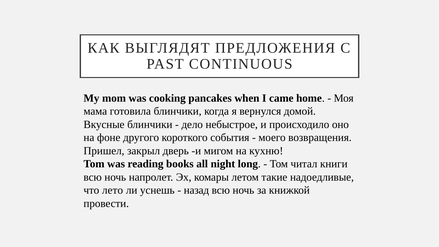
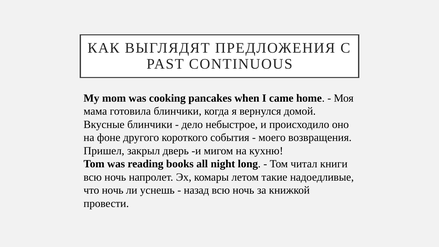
что лето: лето -> ночь (113, 190)
